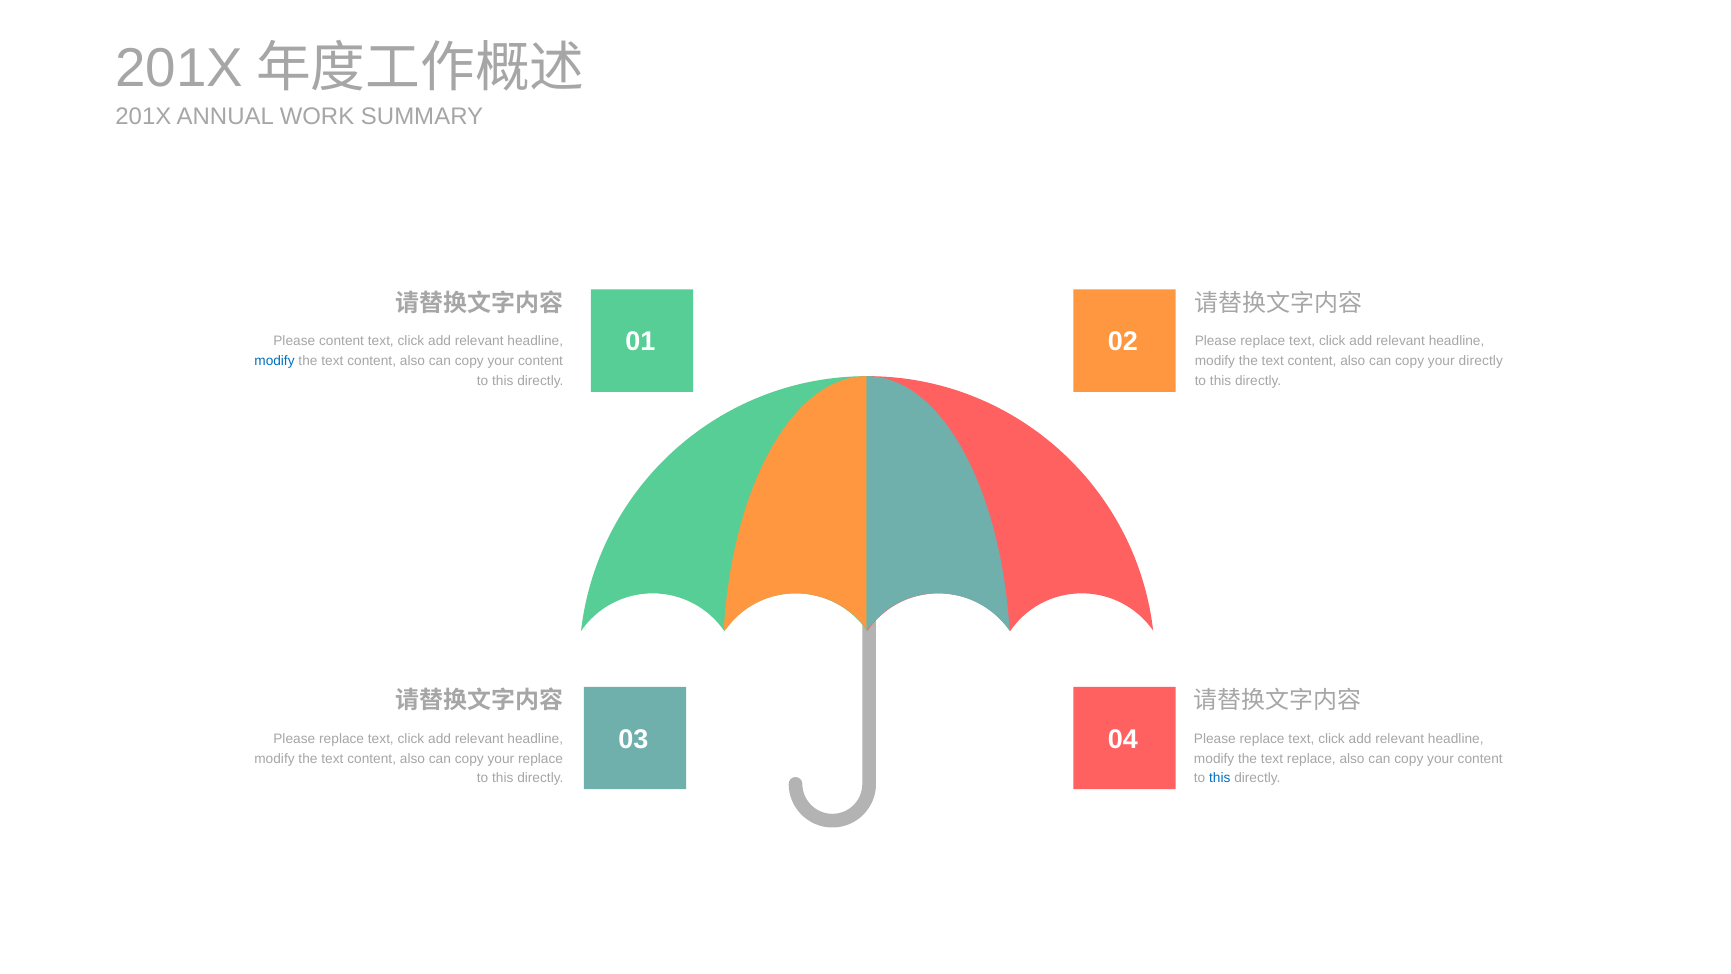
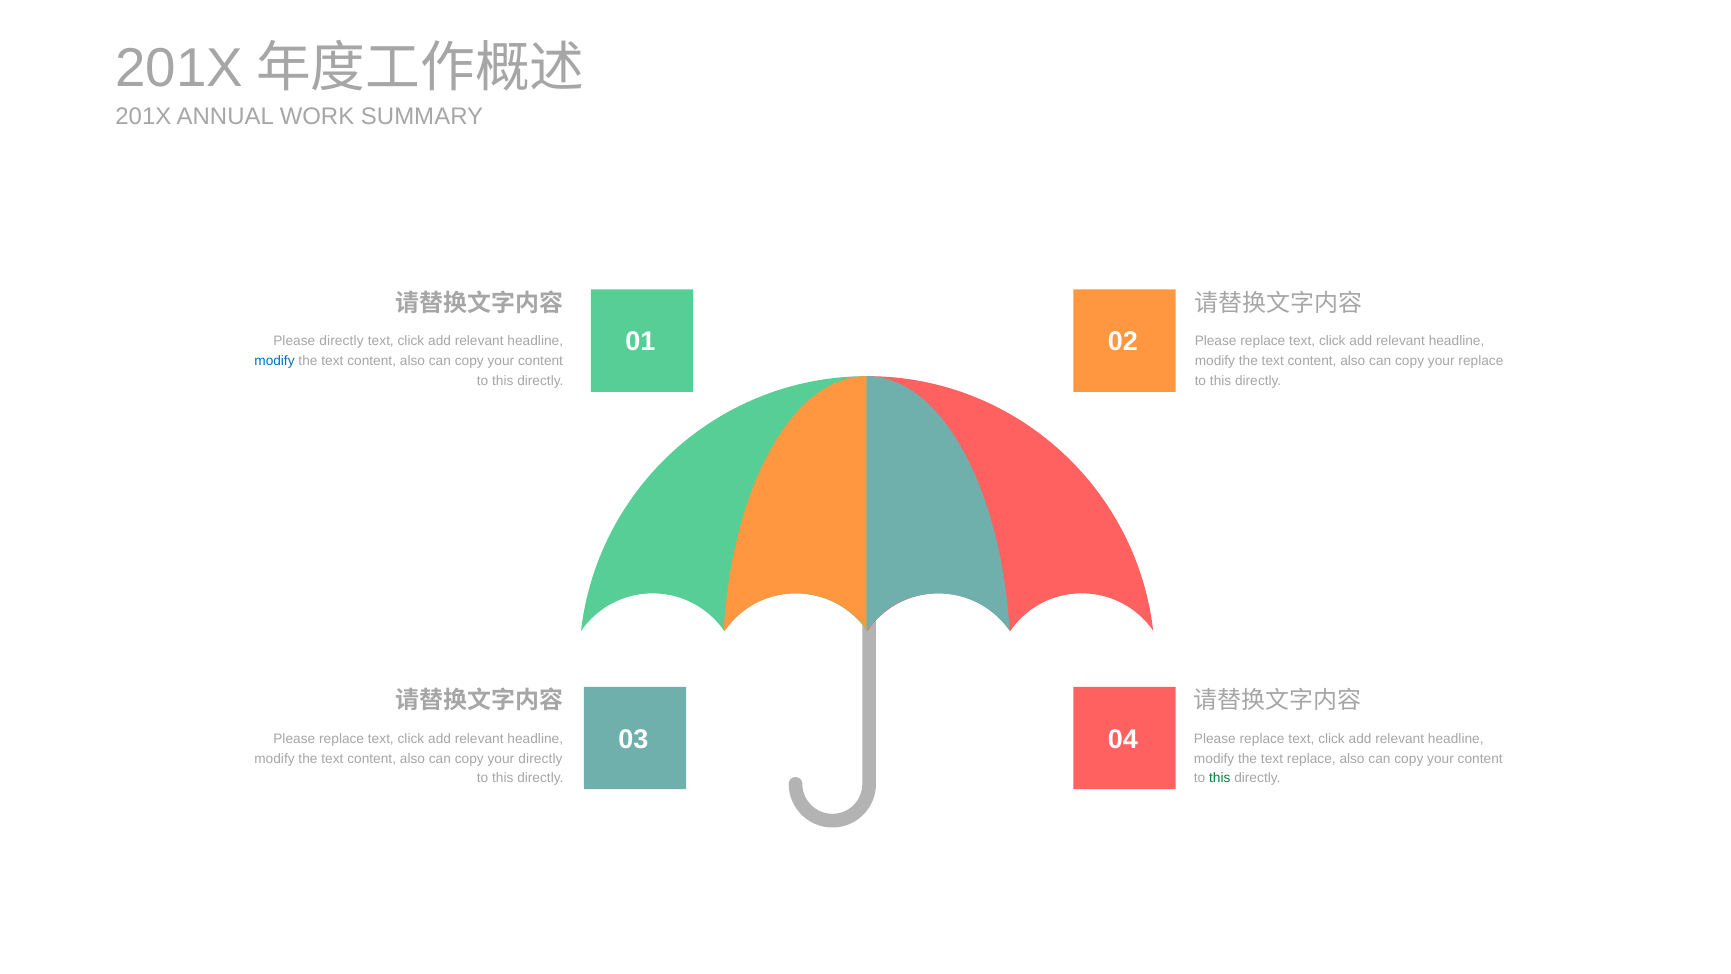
Please content: content -> directly (342, 341)
your directly: directly -> replace (1481, 361)
your replace: replace -> directly (540, 758)
this colour: blue -> green (1220, 778)
